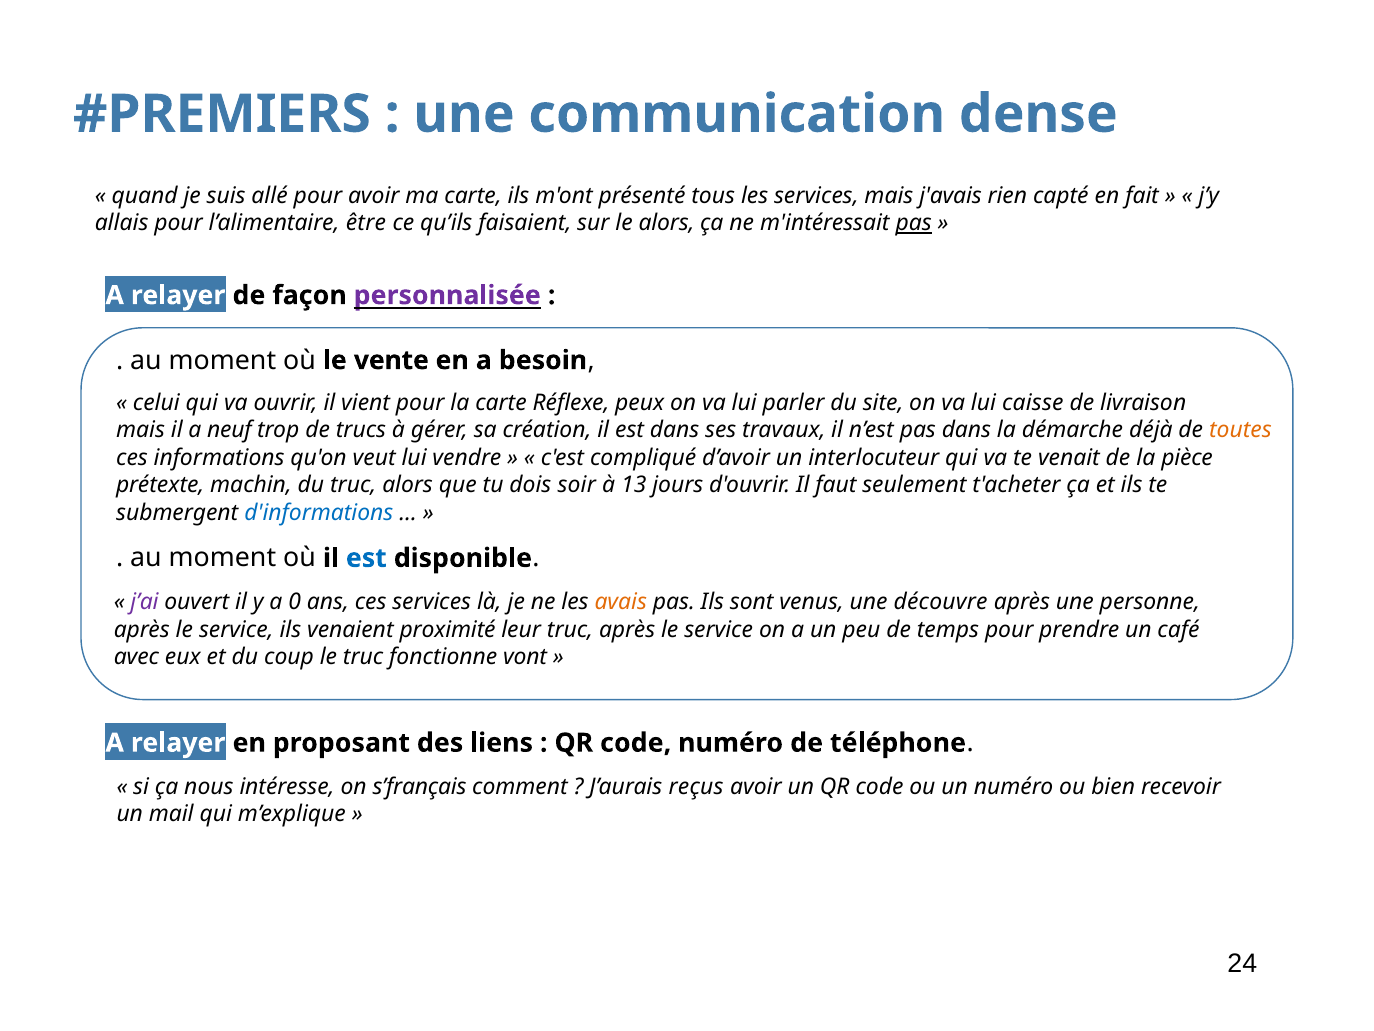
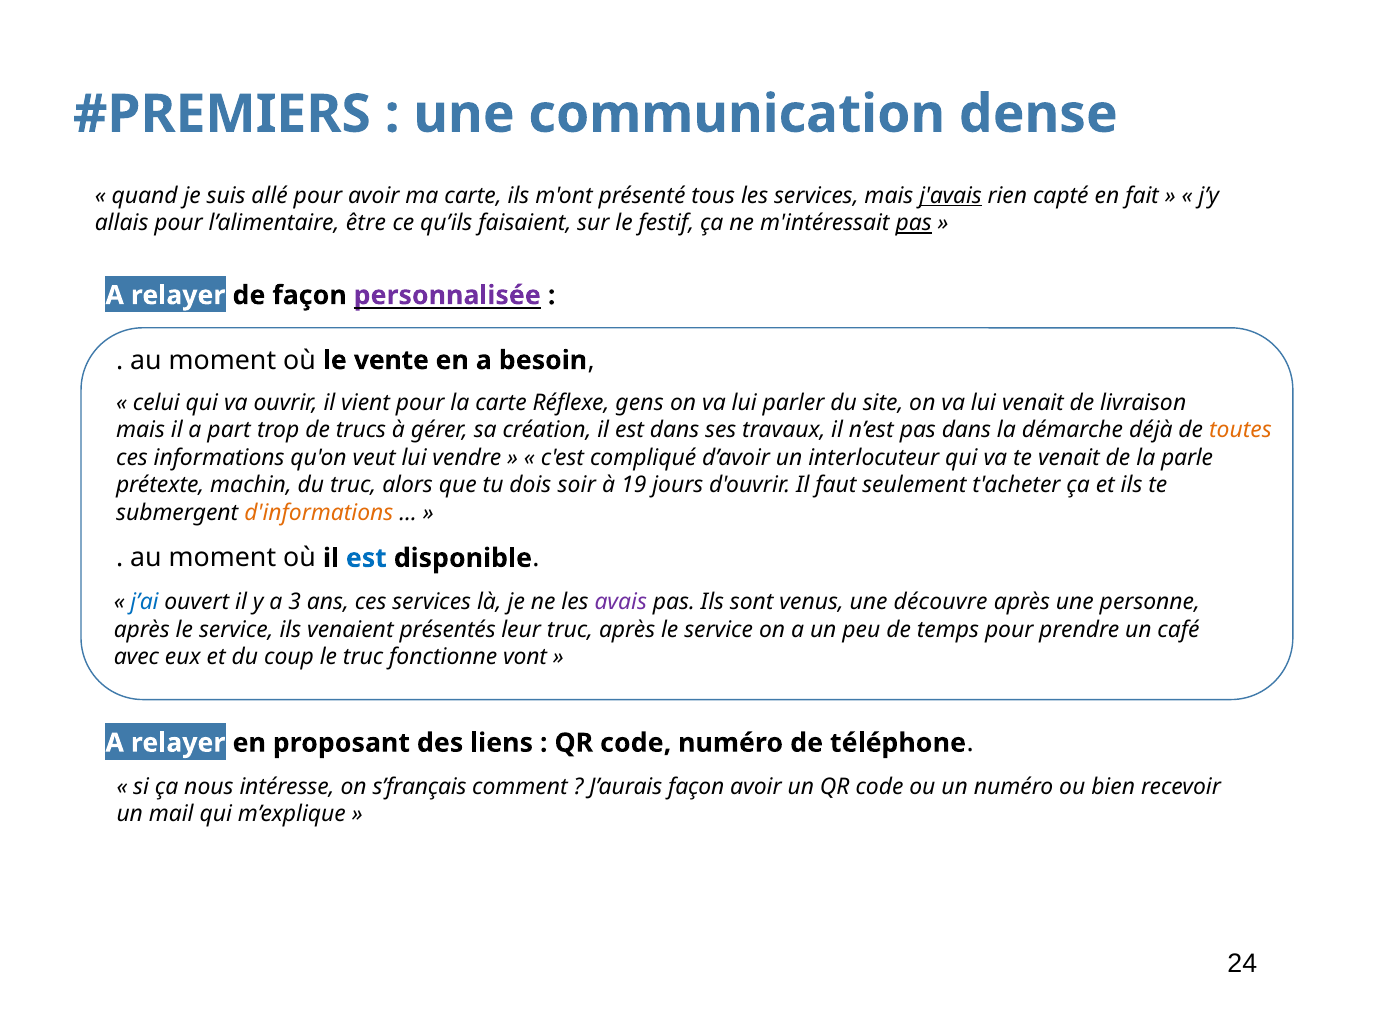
j'avais underline: none -> present (950, 196)
le alors: alors -> festif (666, 223)
peux: peux -> gens (640, 403)
lui caisse: caisse -> venait (1033, 403)
neuf: neuf -> part (229, 430)
pièce: pièce -> parle (1187, 458)
13: 13 -> 19 (634, 485)
d'informations colour: blue -> orange (319, 513)
j’ai colour: purple -> blue (144, 602)
0: 0 -> 3 (295, 602)
avais colour: orange -> purple (621, 602)
proximité: proximité -> présentés (448, 629)
J’aurais reçus: reçus -> façon (696, 786)
